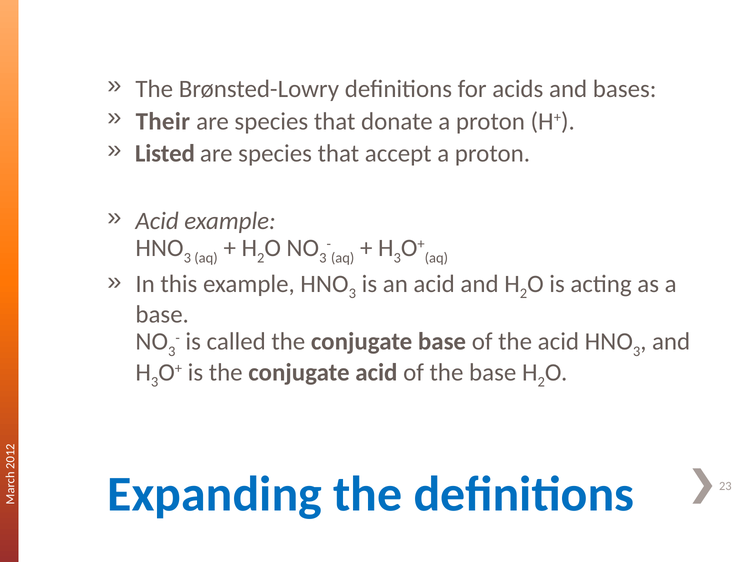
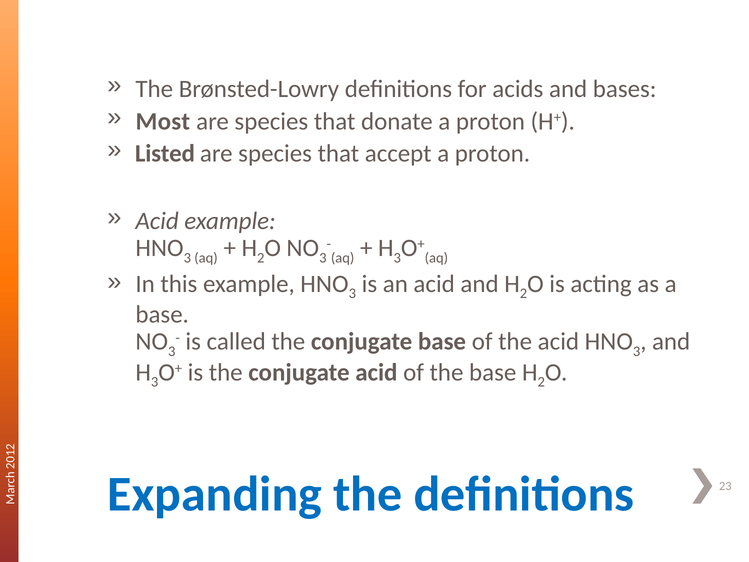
Their: Their -> Most (163, 121)
